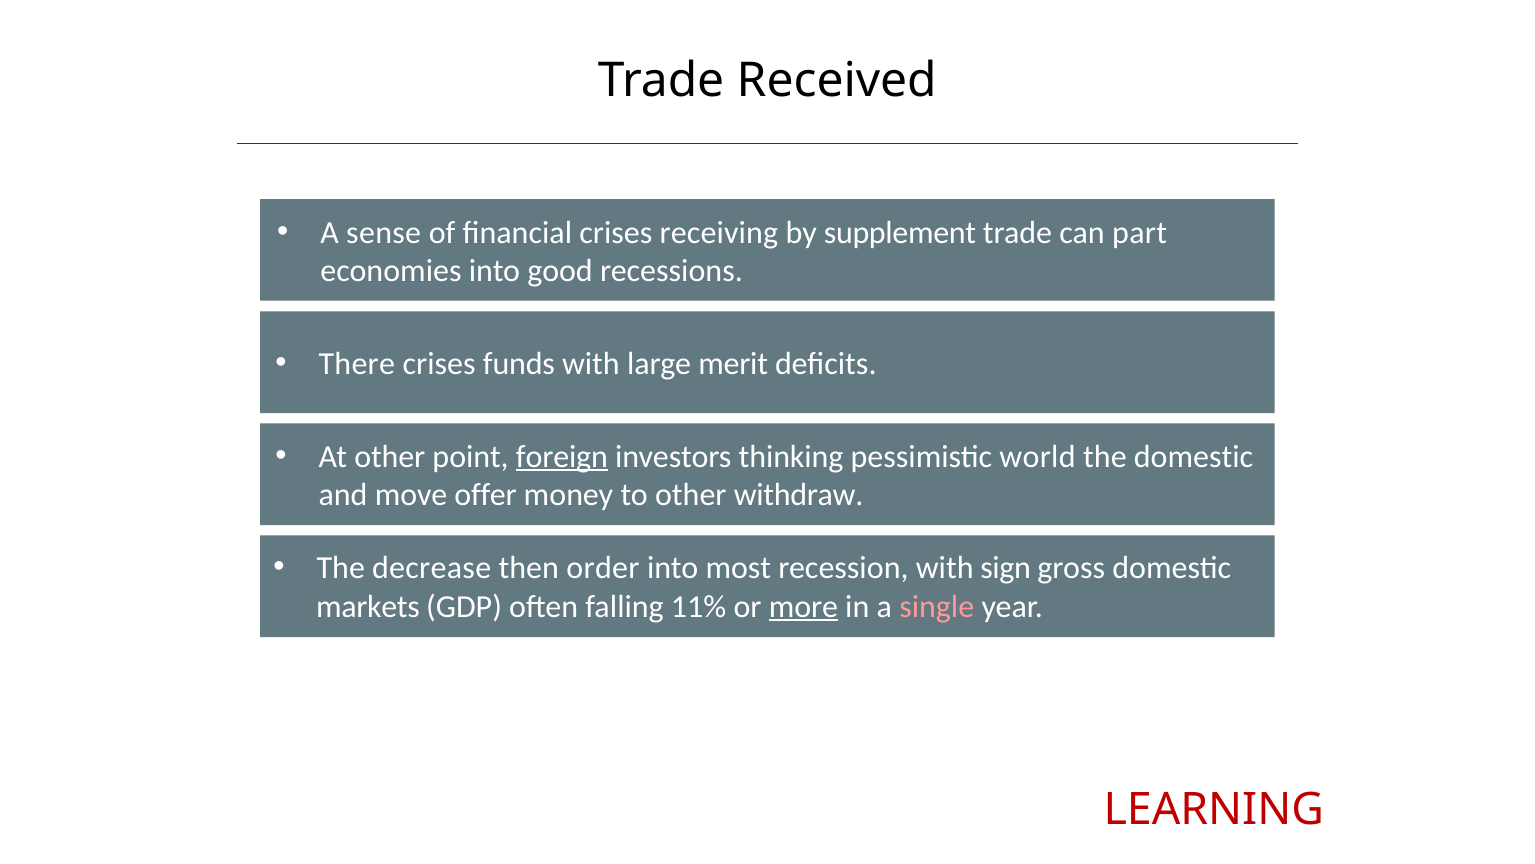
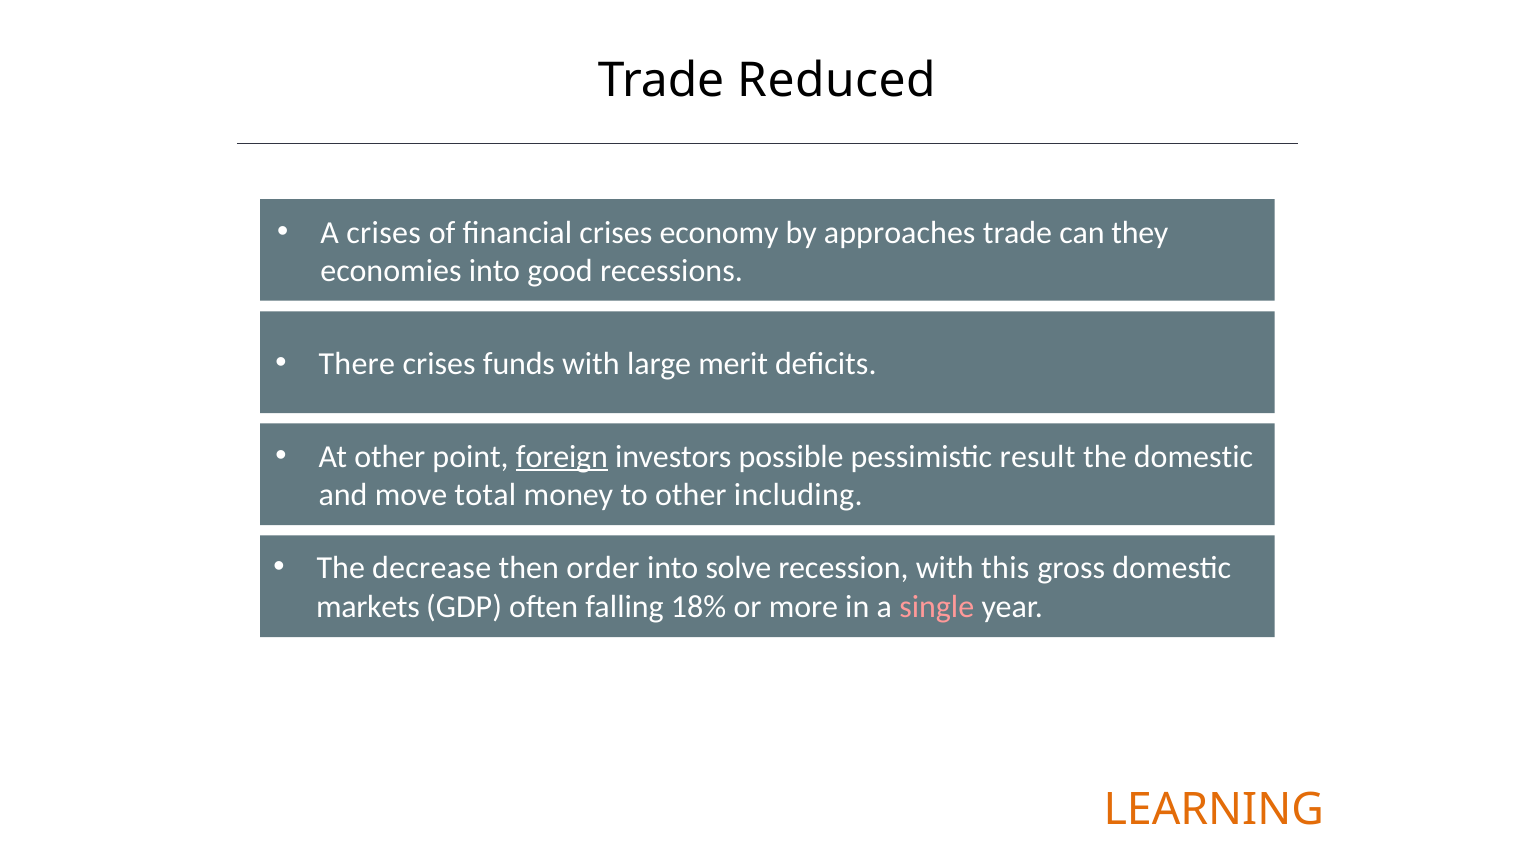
Received: Received -> Reduced (836, 80)
A sense: sense -> crises (384, 233)
receiving: receiving -> economy (719, 233)
supplement: supplement -> approaches (900, 233)
part: part -> they (1140, 233)
thinking: thinking -> possible (791, 456)
world: world -> result (1038, 456)
offer: offer -> total (485, 495)
withdraw: withdraw -> including (798, 495)
most: most -> solve (738, 568)
sign: sign -> this (1005, 568)
11%: 11% -> 18% (699, 606)
more underline: present -> none (803, 606)
LEARNING colour: red -> orange (1214, 809)
